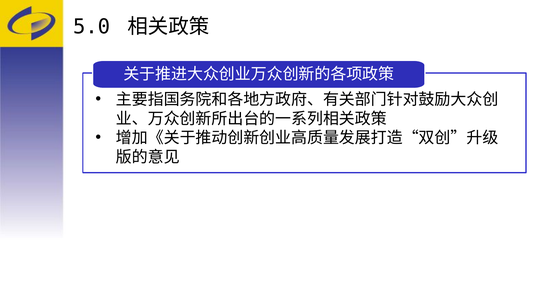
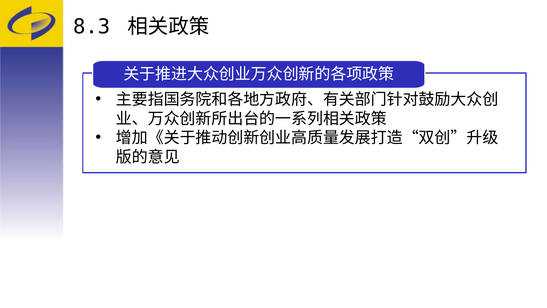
5.0: 5.0 -> 8.3 (92, 27)
